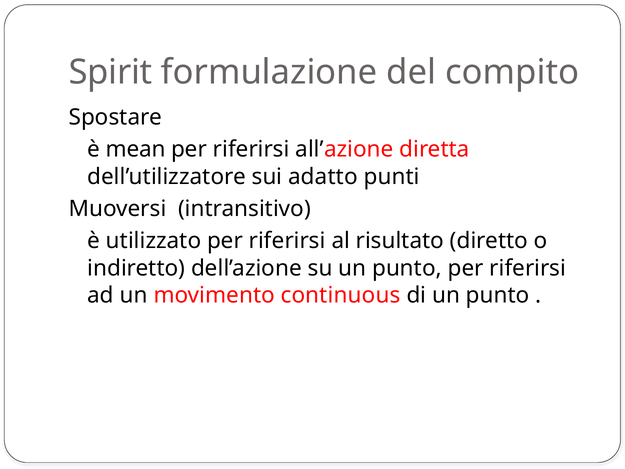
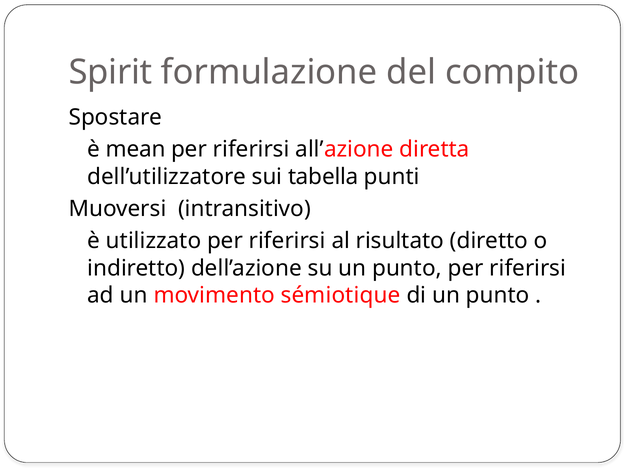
adatto: adatto -> tabella (323, 177)
continuous: continuous -> sémiotique (341, 295)
